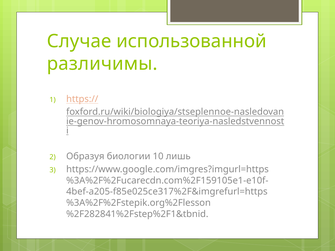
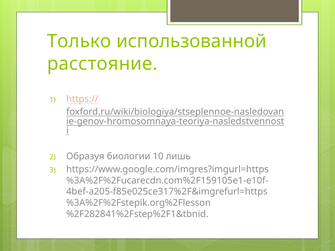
Случае: Случае -> Только (79, 41)
различимы: различимы -> расстояние (102, 64)
